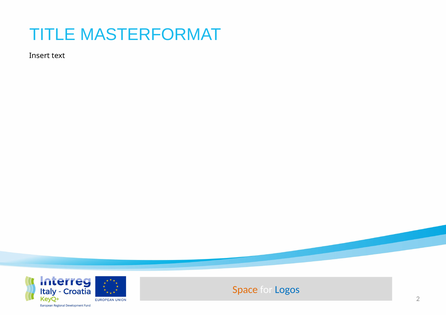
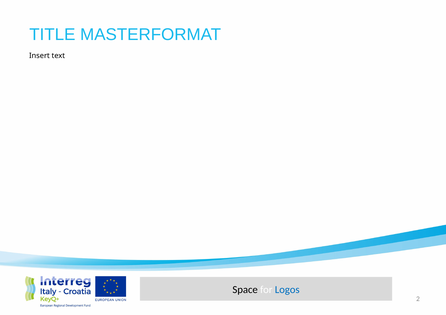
Space colour: orange -> black (245, 290)
